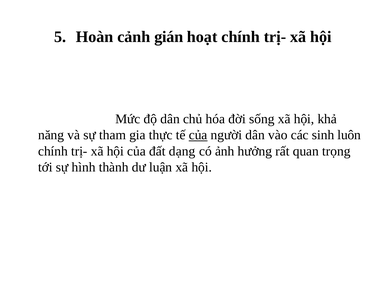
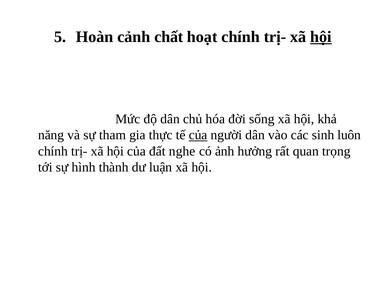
gián: gián -> chất (169, 37)
hội underline: none -> present (321, 37)
dạng: dạng -> nghe (182, 151)
